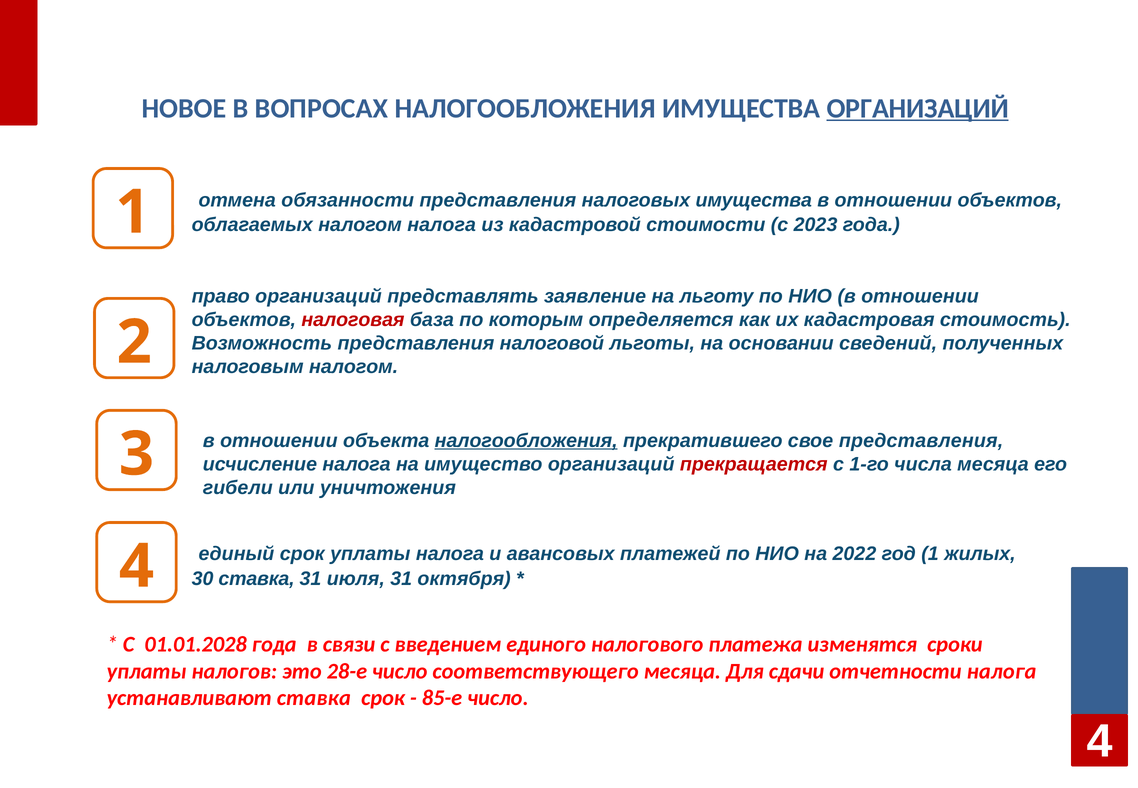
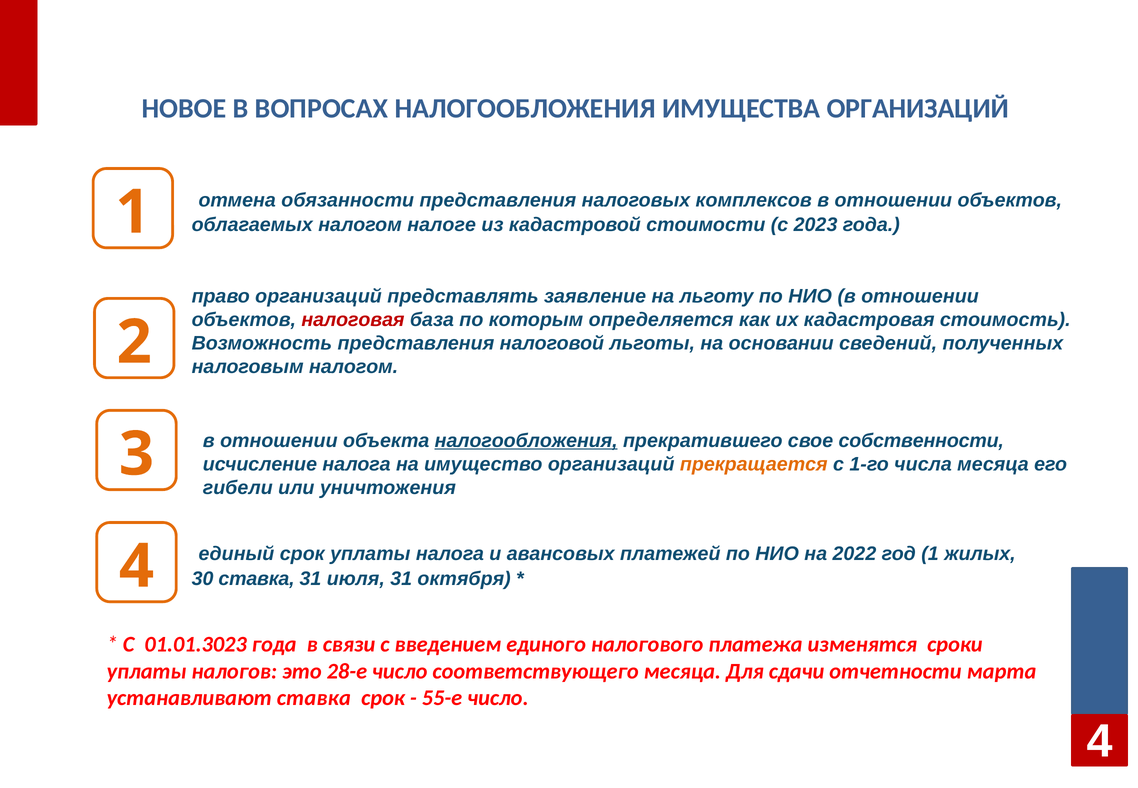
ОРГАНИЗАЦИЙ underline: present -> none (918, 108)
налоговых имущества: имущества -> комплексов (754, 200)
налогом налога: налога -> налоге (442, 225)
свое представления: представления -> собственности (921, 441)
прекращается colour: red -> orange (754, 464)
01.01.2028: 01.01.2028 -> 01.01.3023 (196, 644)
отчетности налога: налога -> марта (1002, 671)
85-е: 85-е -> 55-е (442, 698)
